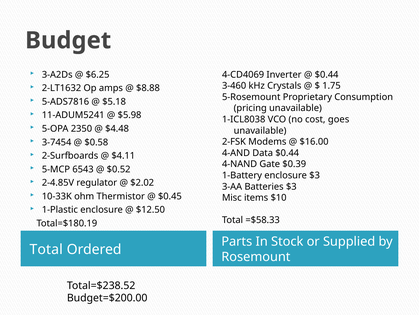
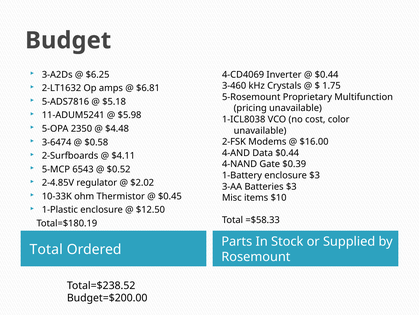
$8.88: $8.88 -> $6.81 (148, 88)
Consumption: Consumption -> Multifunction (364, 97)
goes: goes -> color (339, 119)
3-7454: 3-7454 -> 3-6474 (57, 142)
